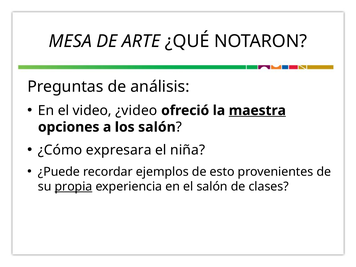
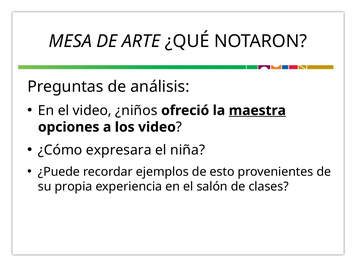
¿video: ¿video -> ¿niños (136, 110)
los salón: salón -> video (157, 127)
propia underline: present -> none (74, 187)
